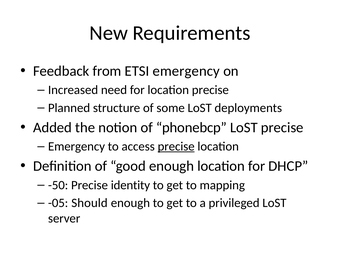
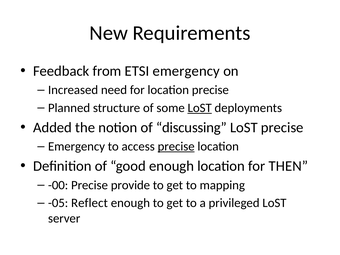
LoST underline: none -> present (200, 108)
phonebcp: phonebcp -> discussing (191, 128)
DHCP: DHCP -> THEN (288, 166)
-50: -50 -> -00 (58, 185)
identity: identity -> provide (130, 185)
Should: Should -> Reflect (89, 203)
